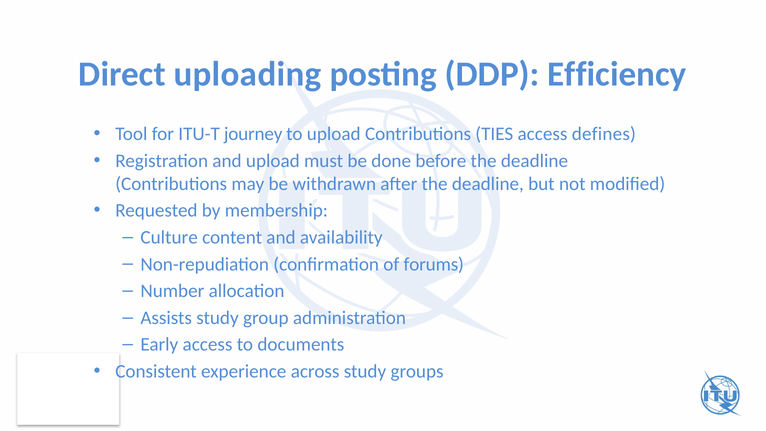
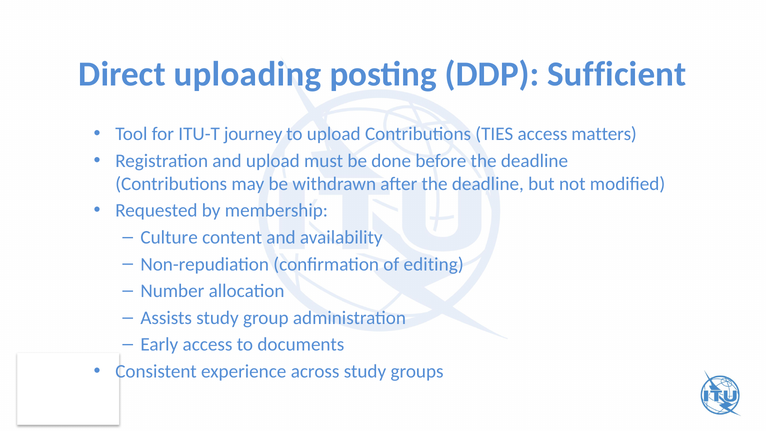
Efficiency: Efficiency -> Sufficient (617, 74)
defines: defines -> matters (604, 134)
forums: forums -> editing (434, 264)
